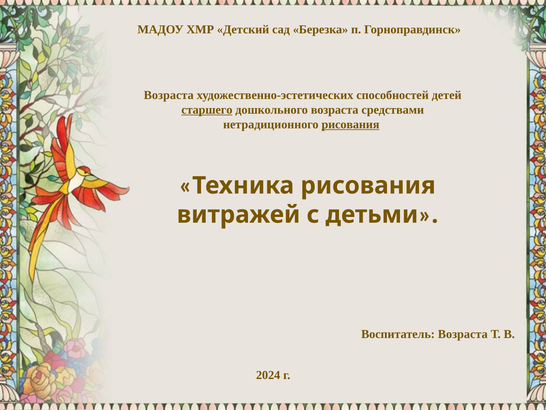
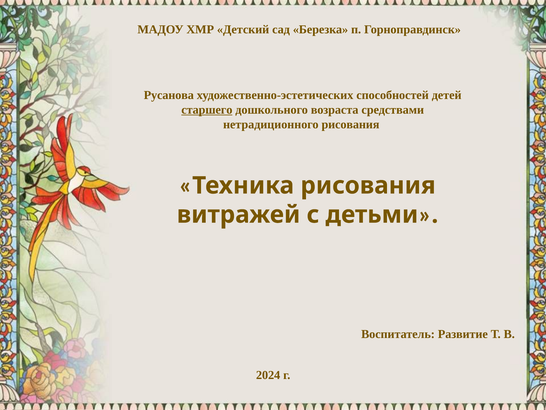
Возраста: Возраста -> Русанова (169, 95)
рисования underline: present -> none (350, 124)
Воспитатель Возраста: Возраста -> Развитие (463, 334)
